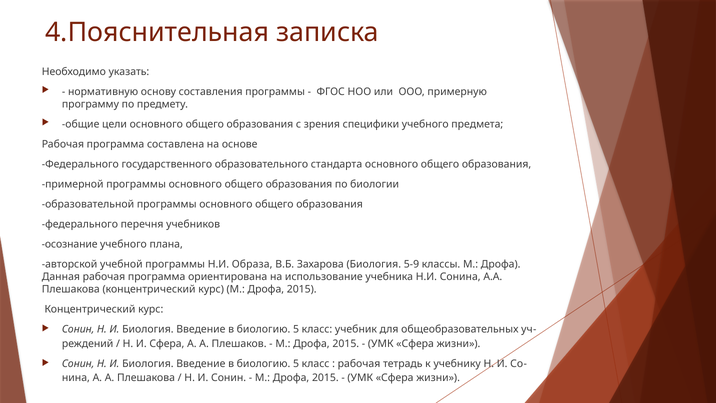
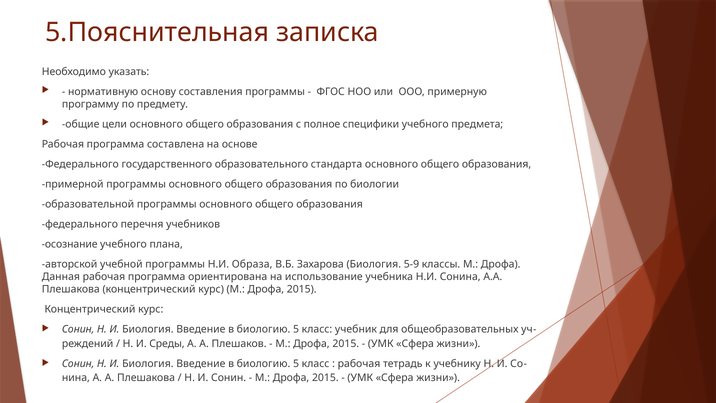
4.Пояснительная: 4.Пояснительная -> 5.Пояснительная (157, 32)
зрения: зрения -> полное (322, 124)
И Сфера: Сфера -> Среды (167, 343)
